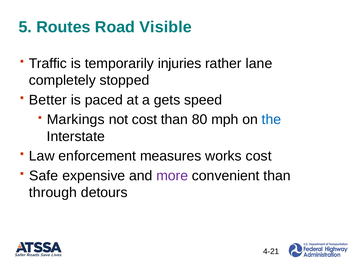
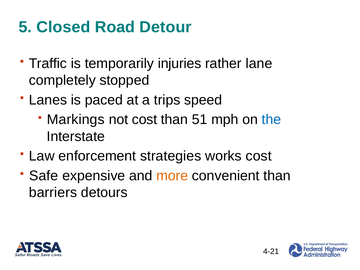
Routes: Routes -> Closed (63, 27)
Visible: Visible -> Detour (166, 27)
Better: Better -> Lanes (48, 100)
gets: gets -> trips (167, 100)
80: 80 -> 51 (200, 120)
measures: measures -> strategies (171, 156)
more colour: purple -> orange (172, 176)
through: through -> barriers (53, 192)
